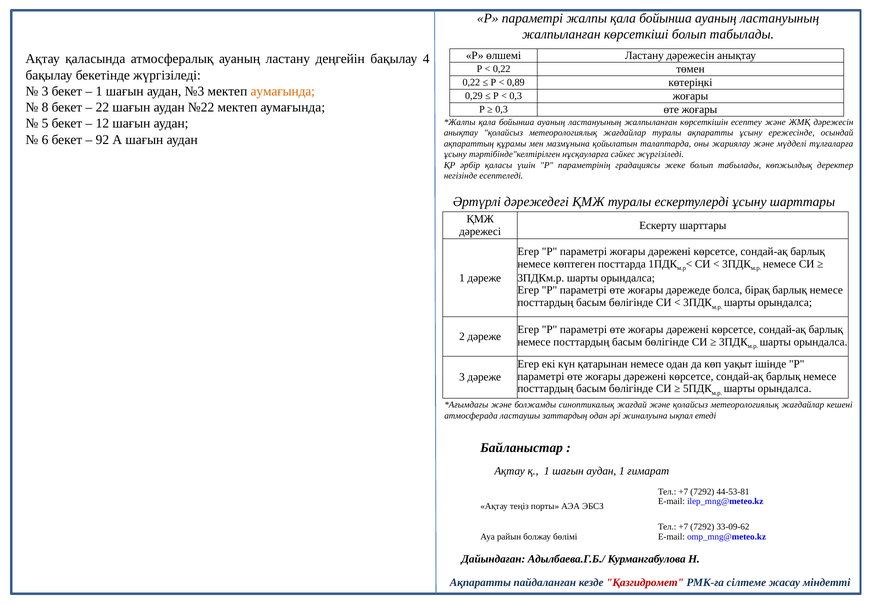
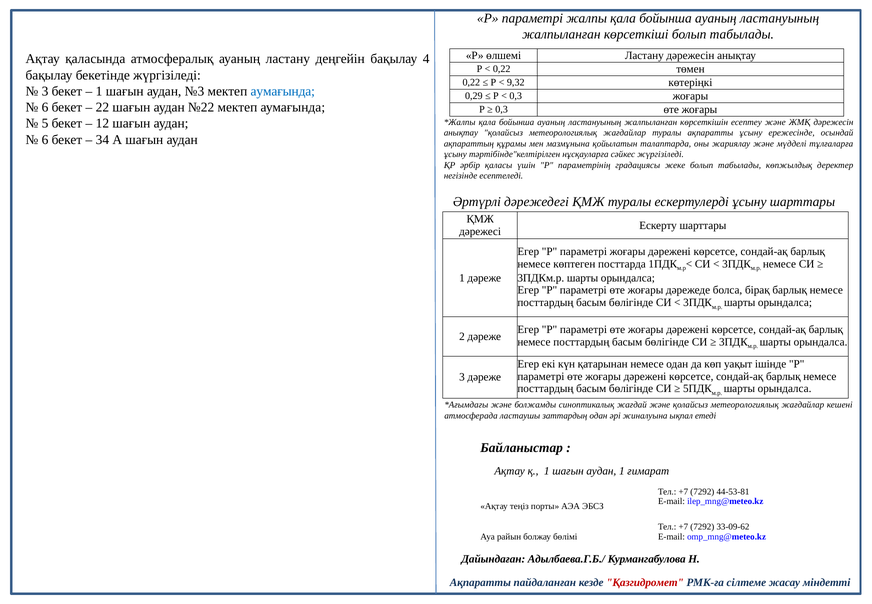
0,89: 0,89 -> 9,32 (516, 82)
аумағында colour: orange -> blue (283, 91)
8: 8 -> 6 (45, 107)
92: 92 -> 34 (102, 140)
